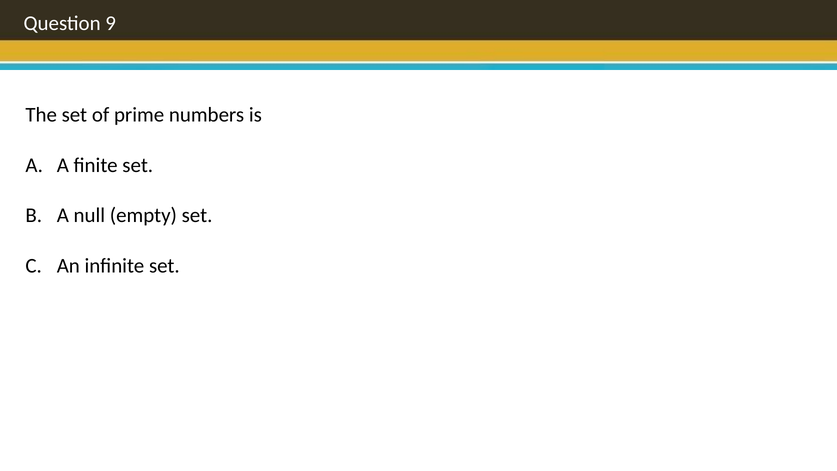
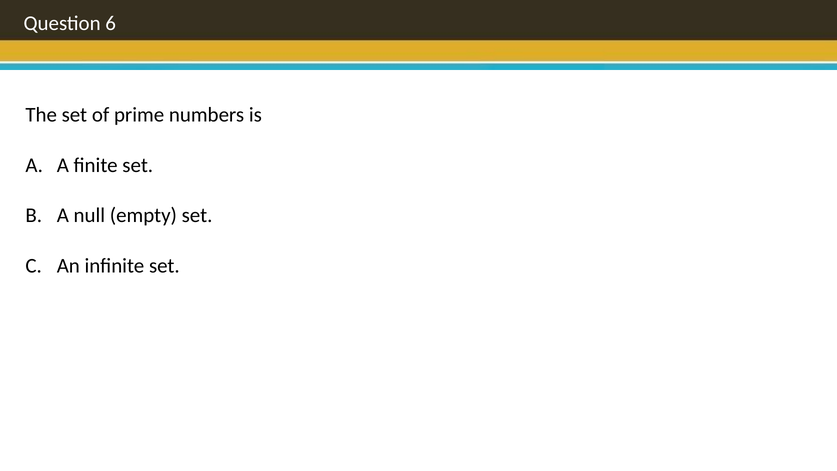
9: 9 -> 6 (111, 23)
